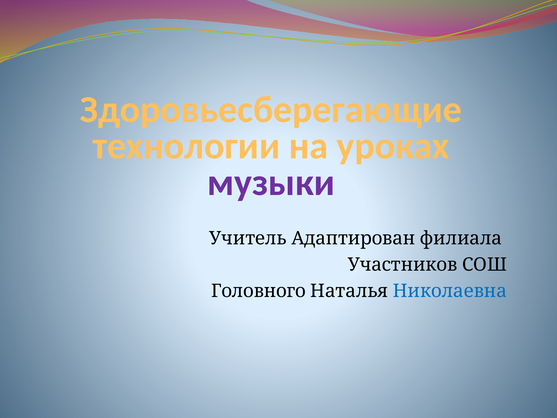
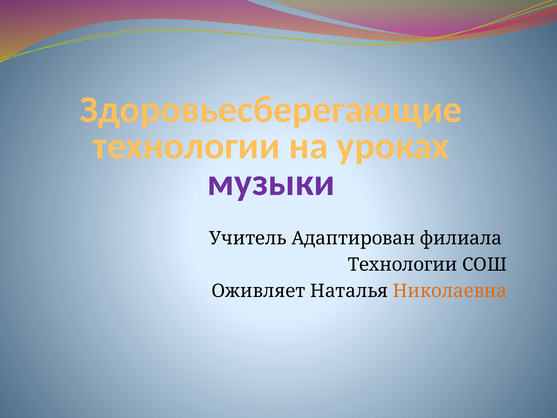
Участников: Участников -> Технологии (403, 264)
Головного: Головного -> Оживляет (258, 291)
Николаевна colour: blue -> orange (450, 291)
